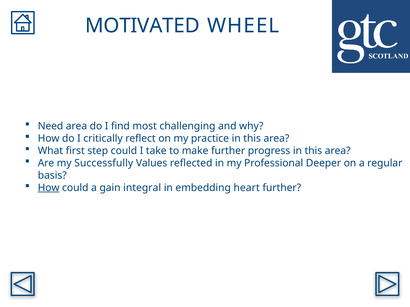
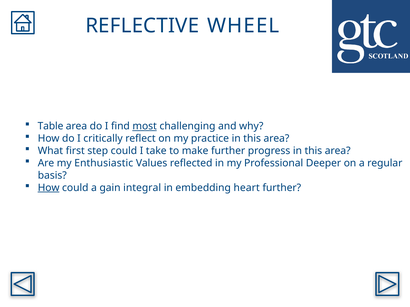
MOTIVATED: MOTIVATED -> REFLECTIVE (142, 26)
Need: Need -> Table (51, 126)
most underline: none -> present (145, 126)
Successfully: Successfully -> Enthusiastic (104, 163)
